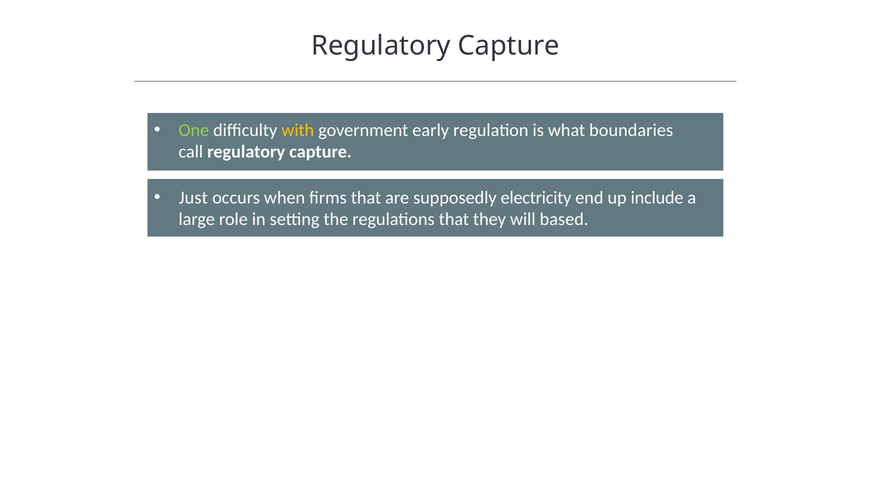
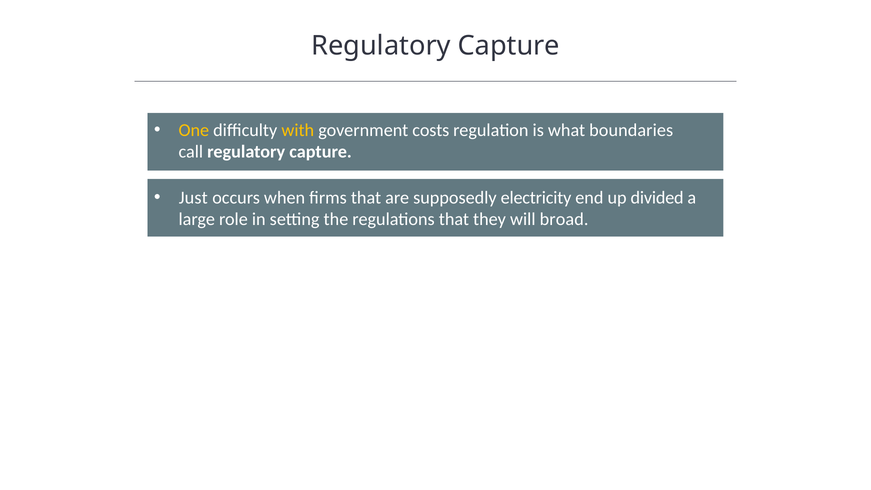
One colour: light green -> yellow (194, 130)
early: early -> costs (431, 130)
include: include -> divided (657, 198)
based: based -> broad (564, 219)
